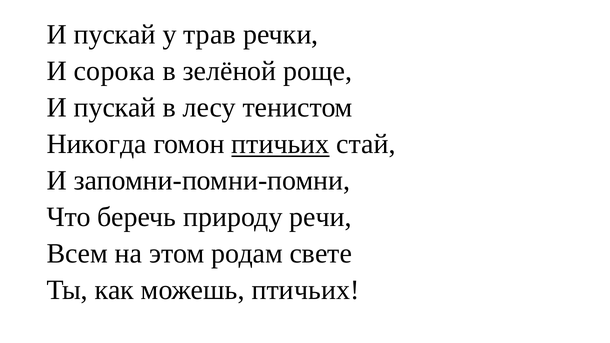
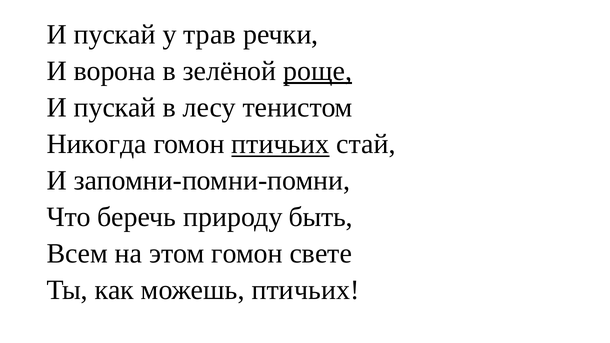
сорока: сорока -> ворона (115, 71)
роще underline: none -> present (318, 71)
речи: речи -> быть (321, 217)
этом родам: родам -> гомон (247, 254)
